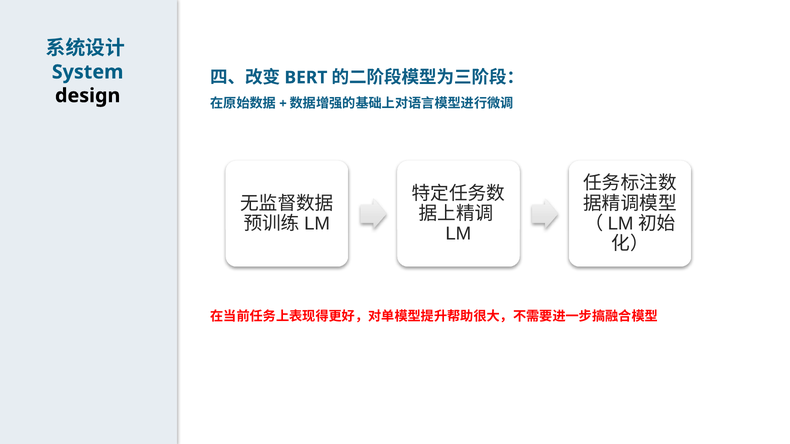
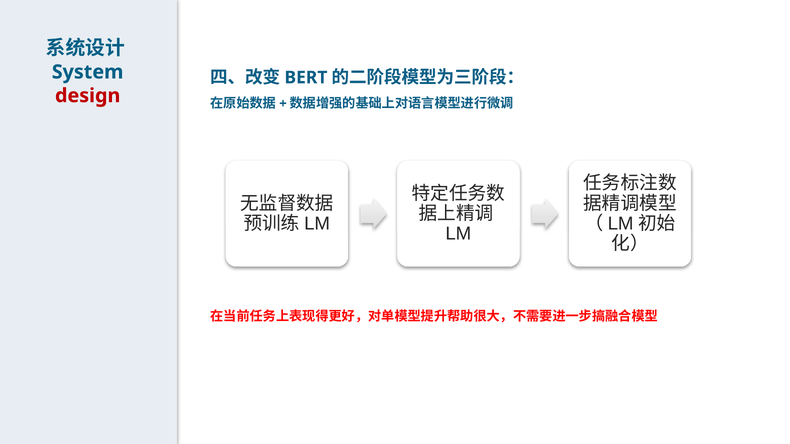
design colour: black -> red (88, 96)
